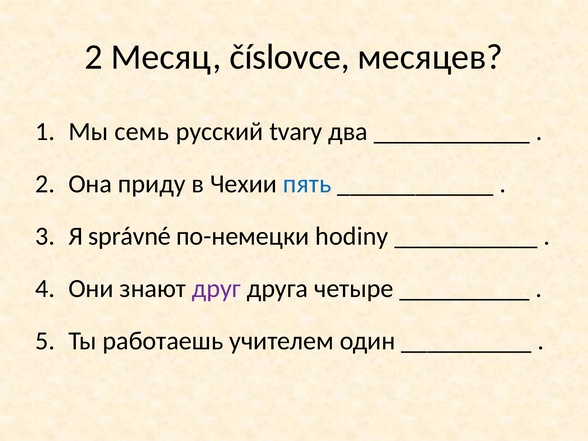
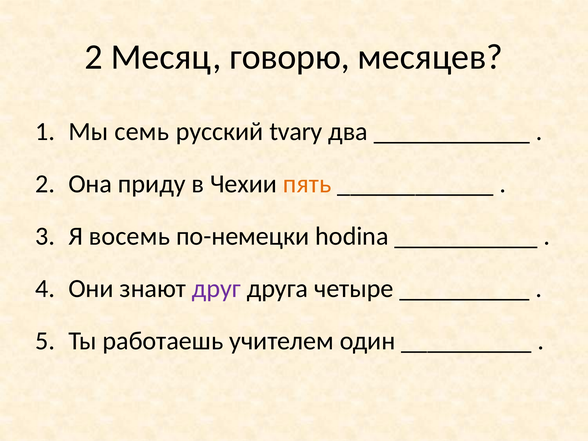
číslovce: číslovce -> говорю (290, 57)
пять colour: blue -> orange (307, 184)
správné: správné -> восемь (129, 236)
hodiny: hodiny -> hodina (352, 236)
